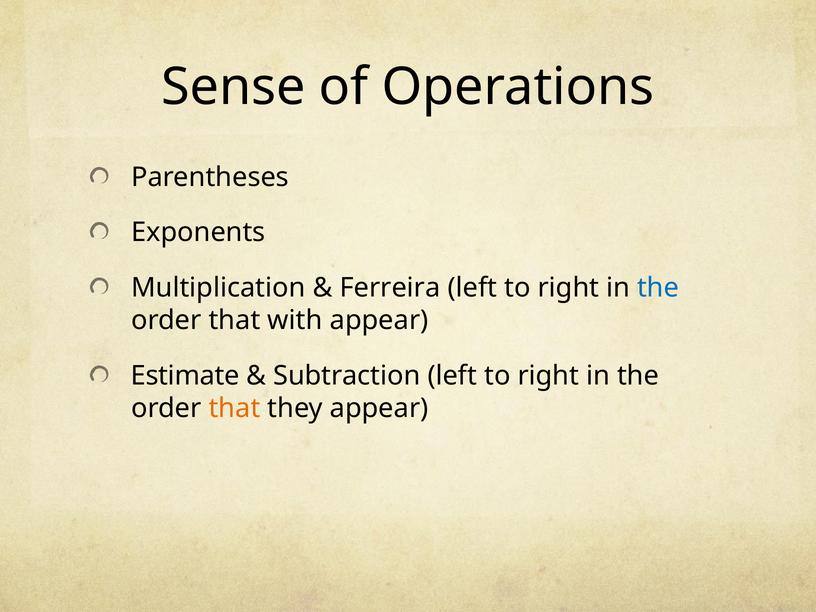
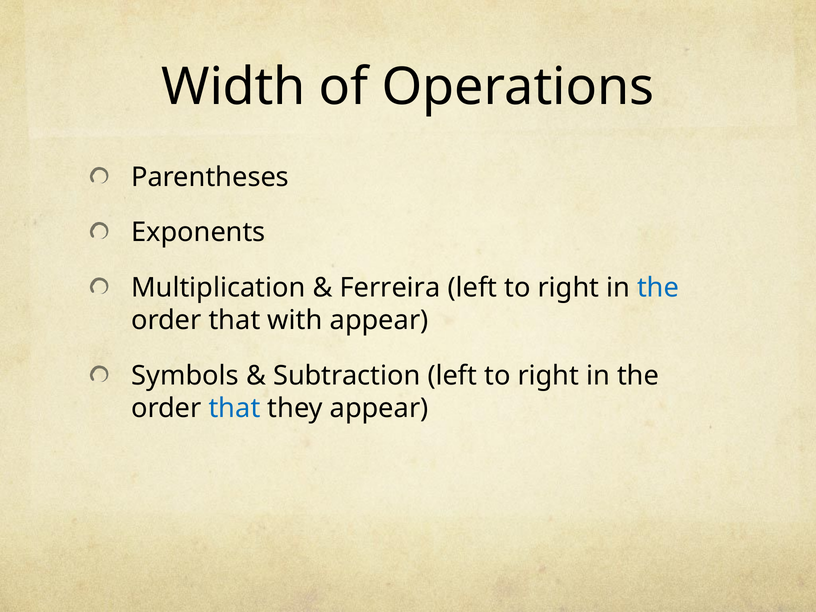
Sense: Sense -> Width (233, 87)
Estimate: Estimate -> Symbols (185, 376)
that colour: orange -> blue (235, 408)
